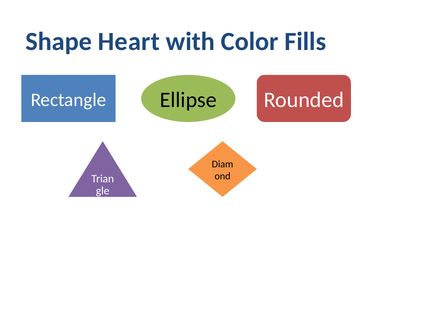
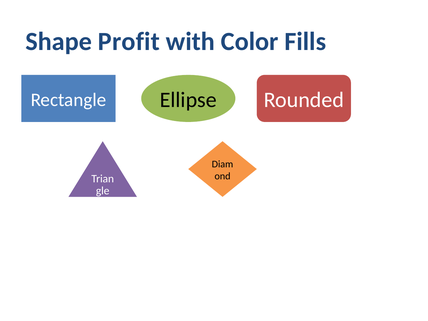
Heart: Heart -> Profit (129, 41)
